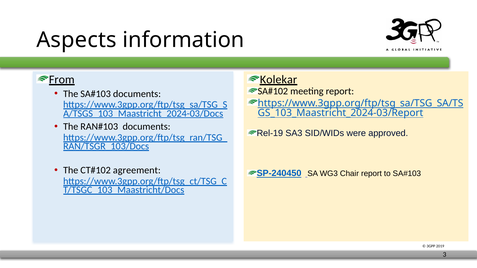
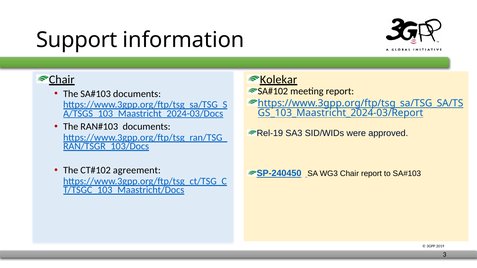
Aspects: Aspects -> Support (77, 40)
From: From -> Chair (62, 80)
